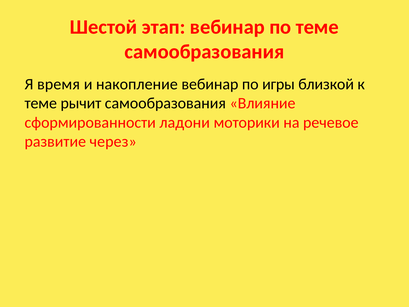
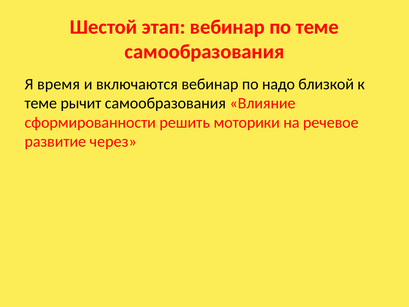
накопление: накопление -> включаются (137, 84)
игры: игры -> надо (279, 84)
ладони: ладони -> решить (185, 122)
